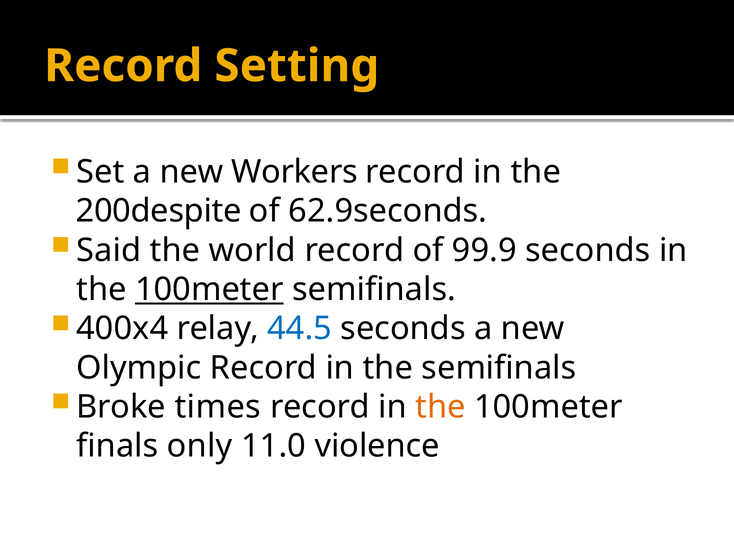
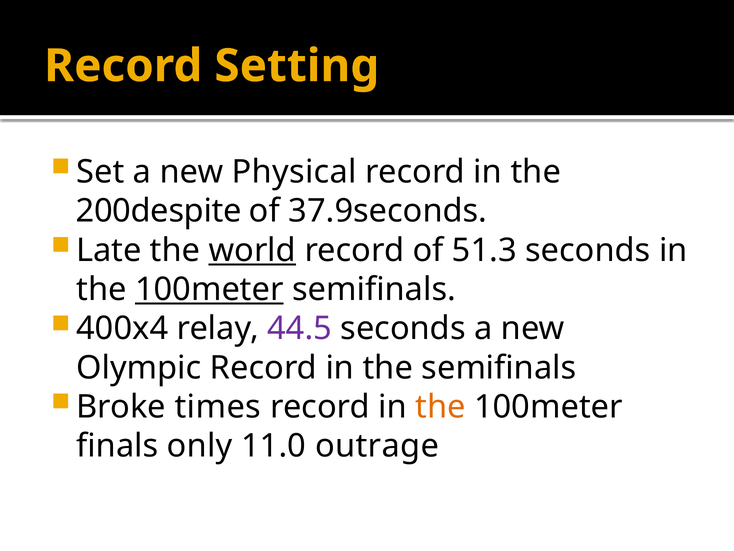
Workers: Workers -> Physical (294, 172)
62.9seconds: 62.9seconds -> 37.9seconds (388, 211)
Said: Said -> Late (109, 250)
world underline: none -> present (252, 250)
99.9: 99.9 -> 51.3 (484, 250)
44.5 colour: blue -> purple (300, 328)
violence: violence -> outrage (377, 446)
